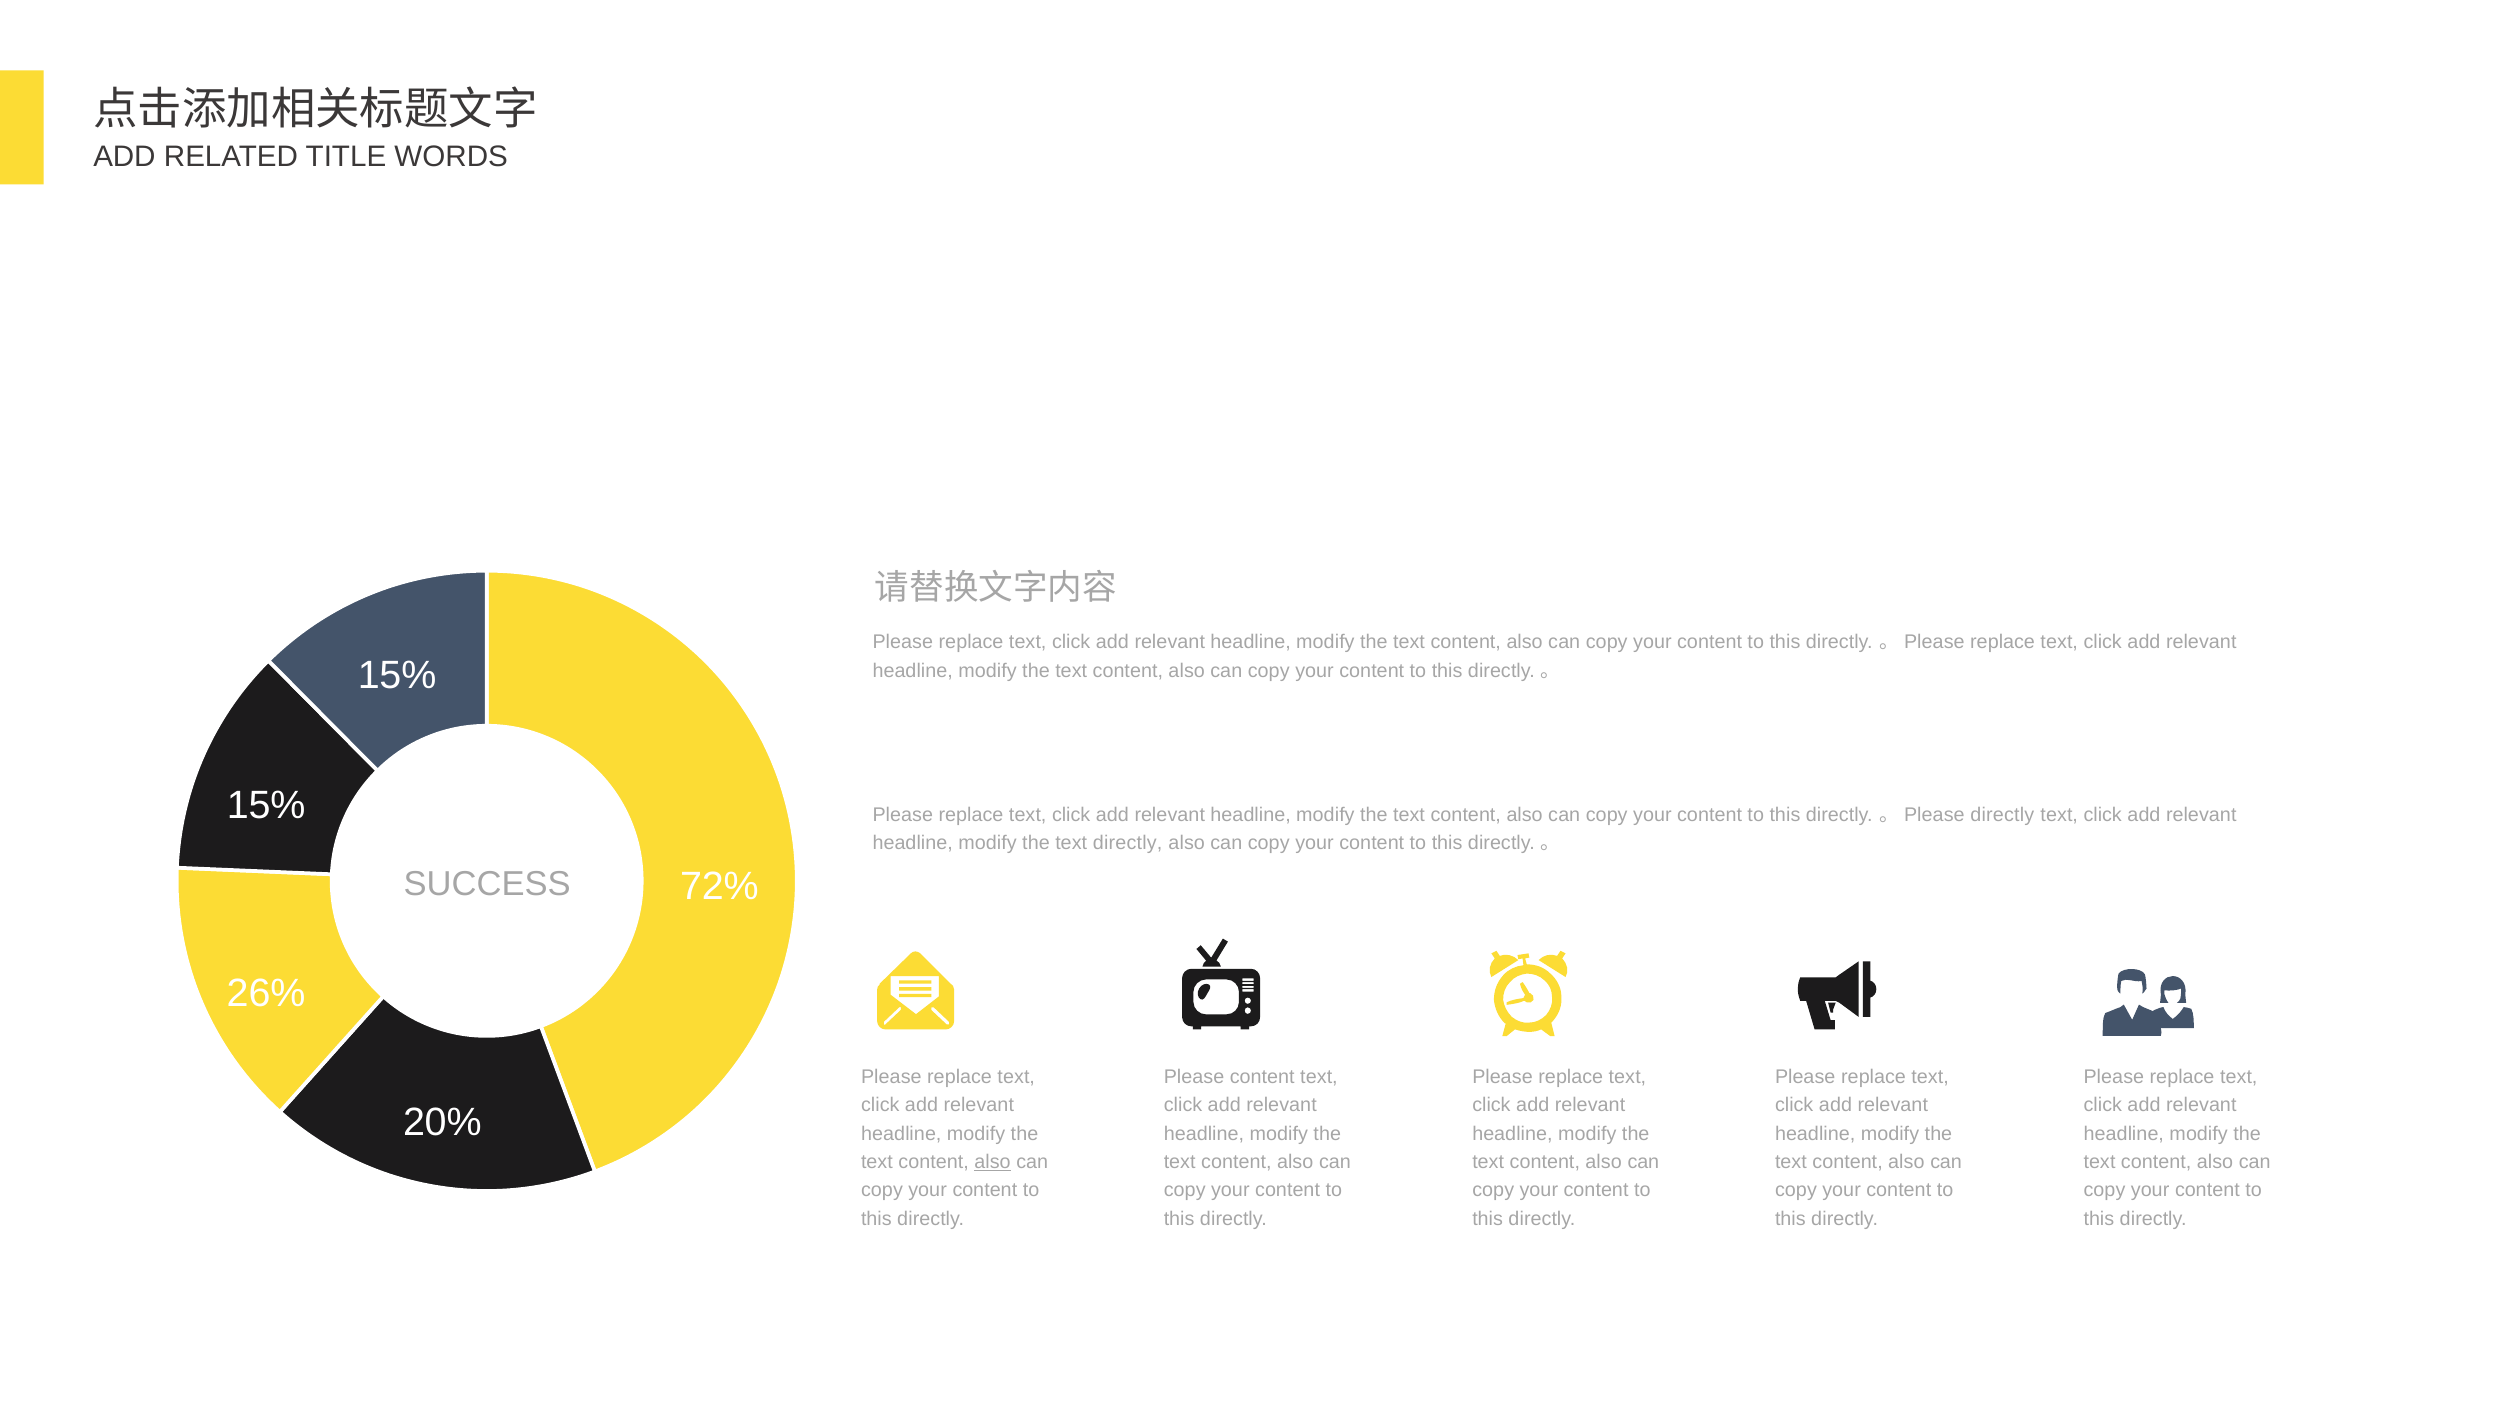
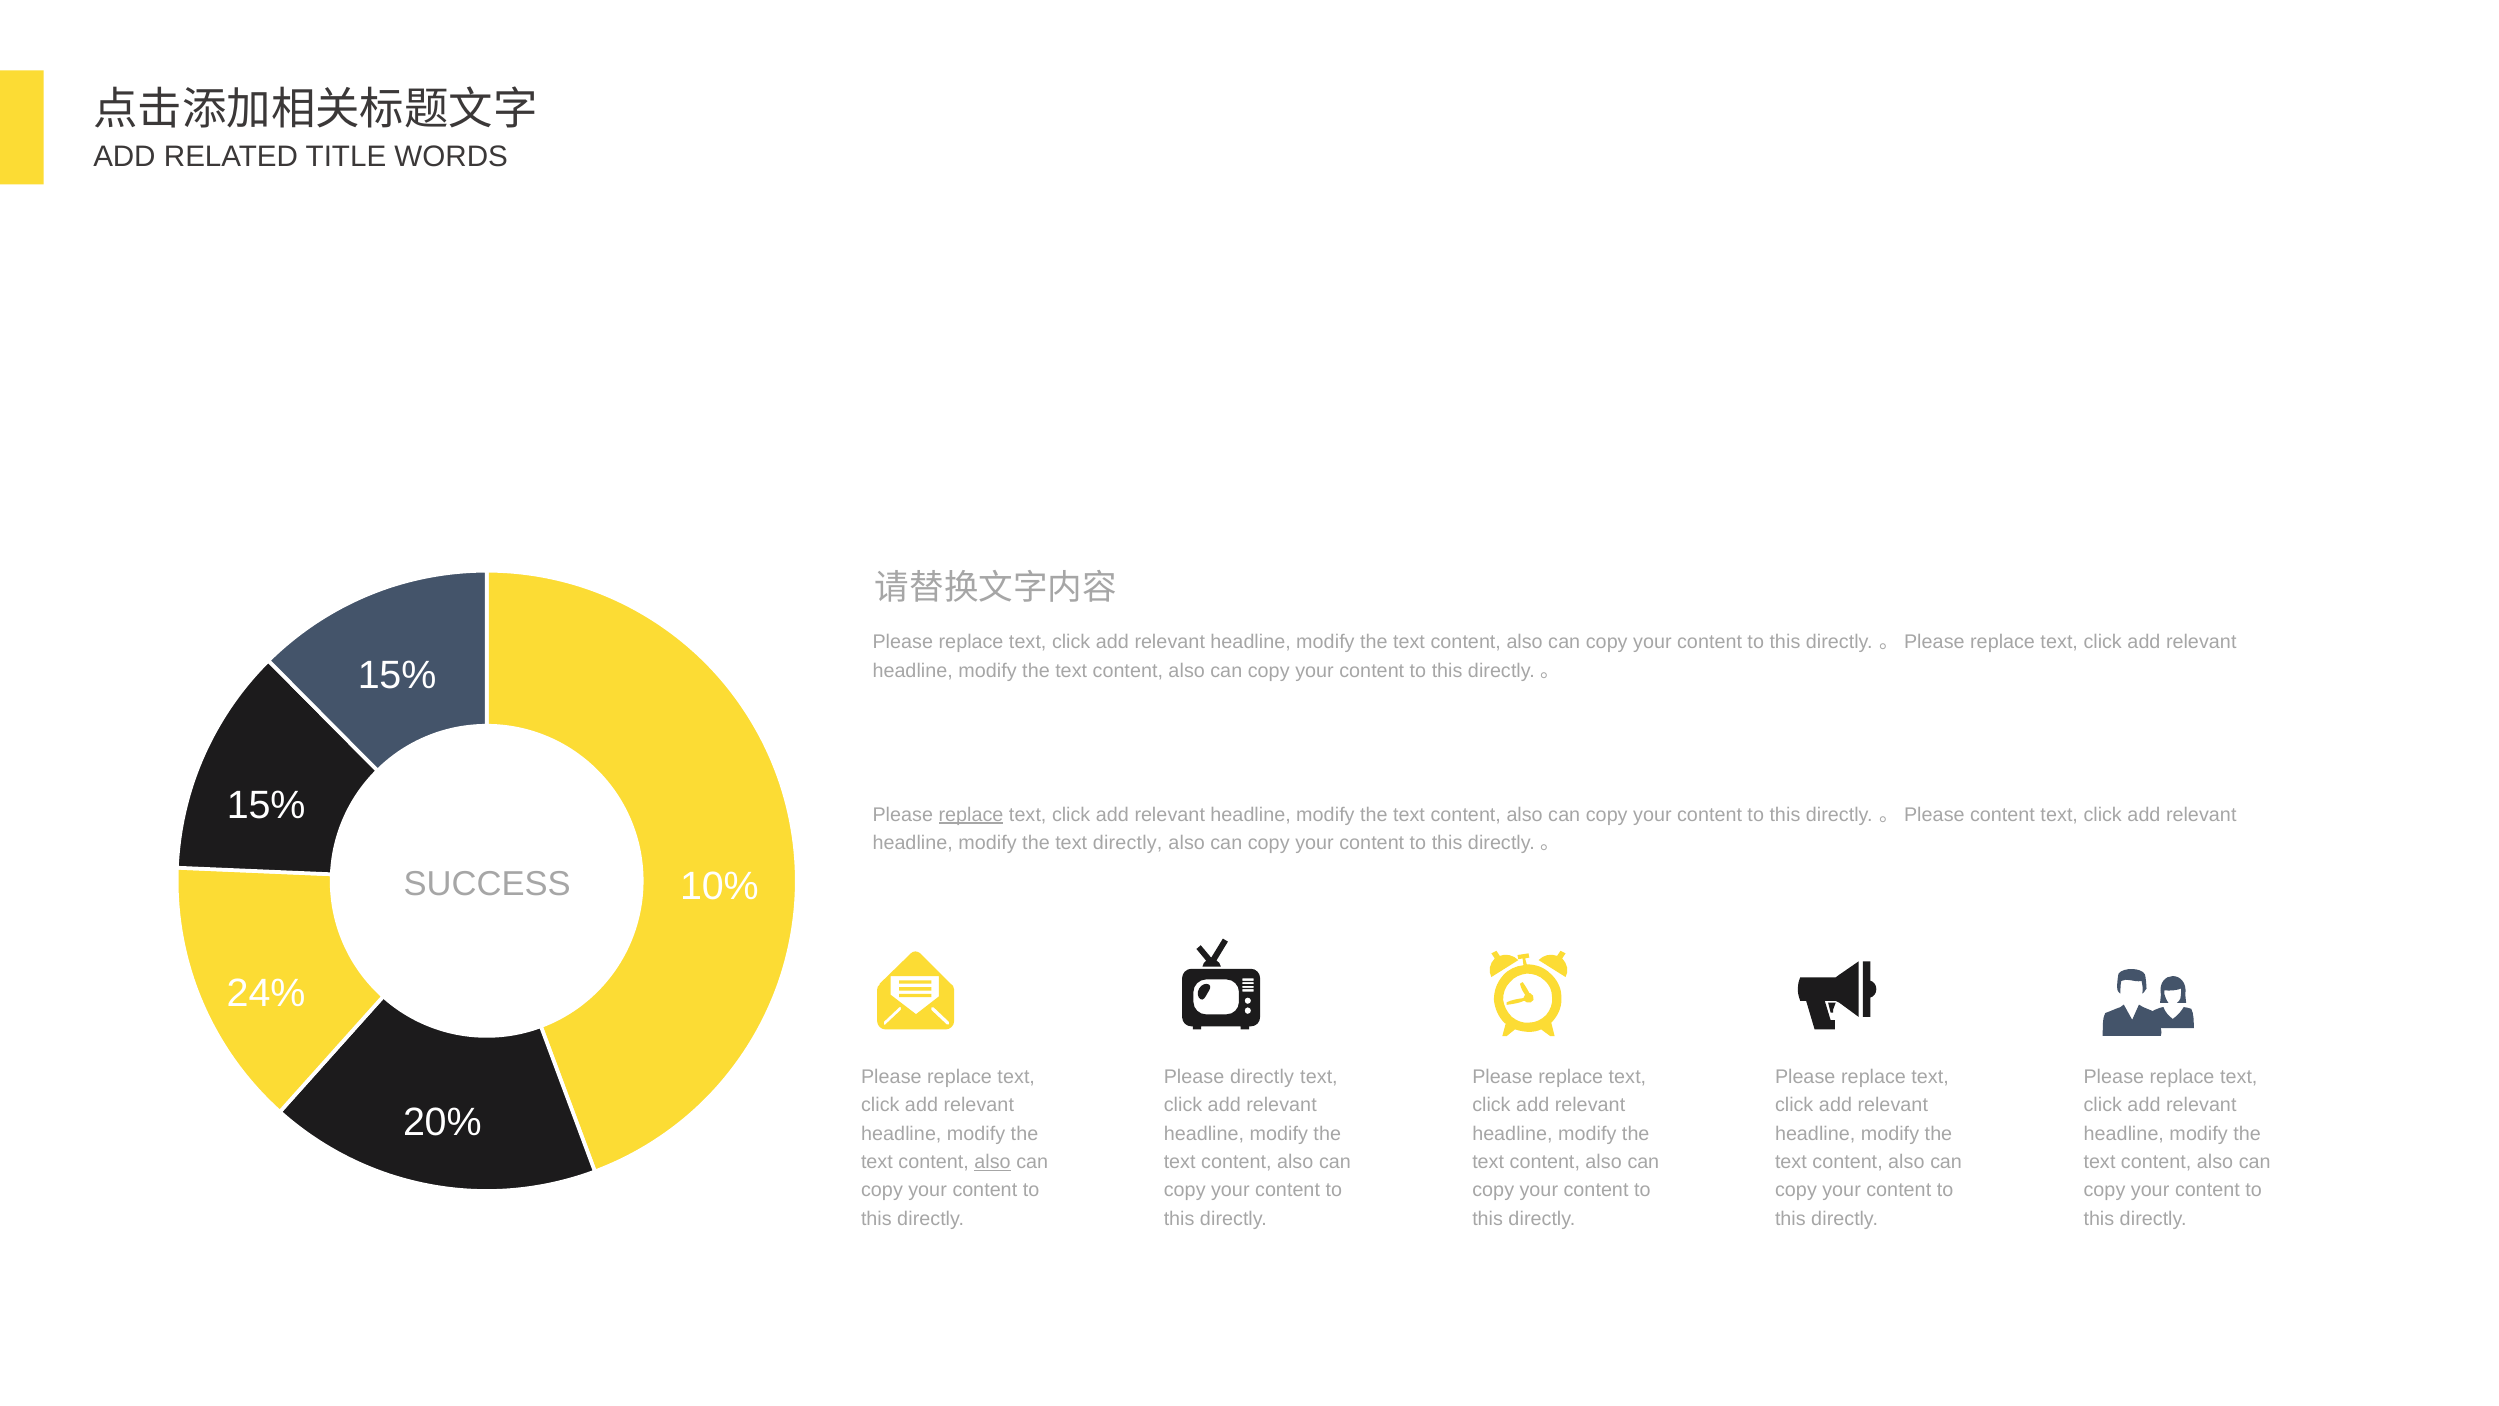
replace underline: none -> present (971, 814)
directly: directly -> content (2002, 814)
72%: 72% -> 10% (719, 887)
26%: 26% -> 24% (266, 993)
Please content: content -> directly (1262, 1077)
